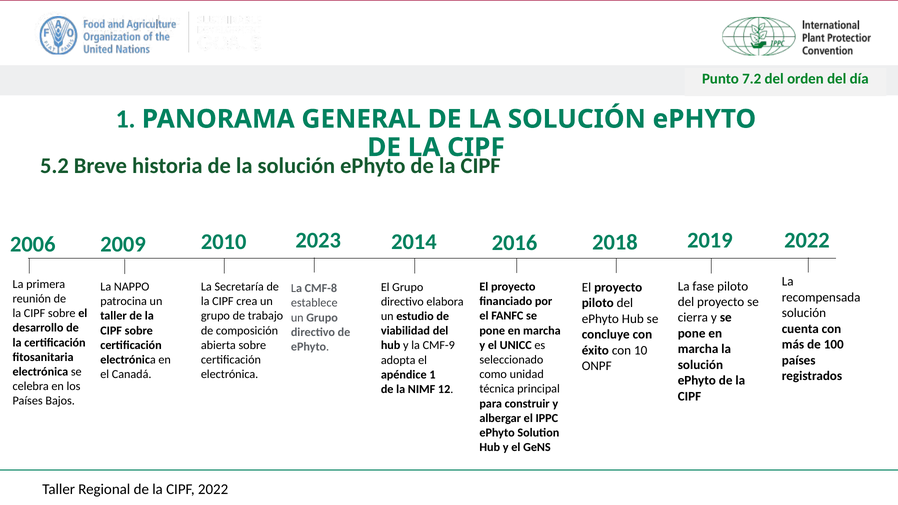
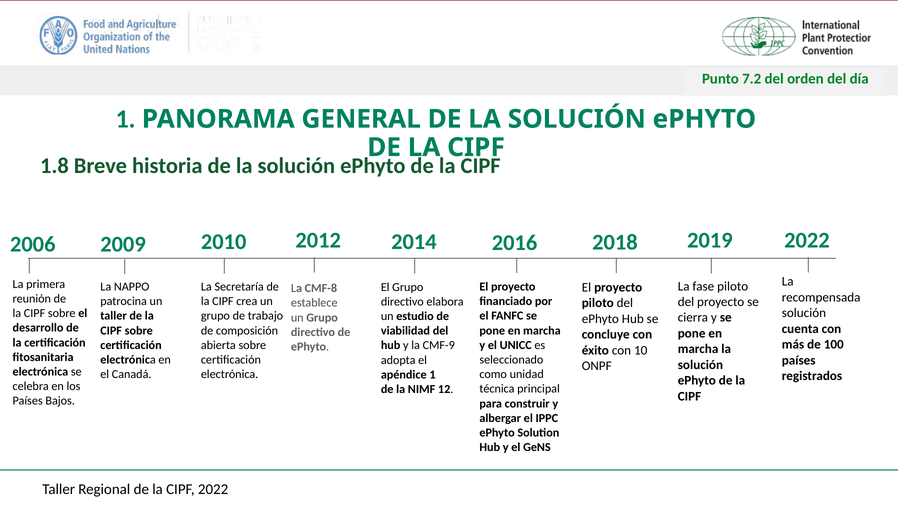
5.2: 5.2 -> 1.8 (54, 166)
2023: 2023 -> 2012 (318, 241)
